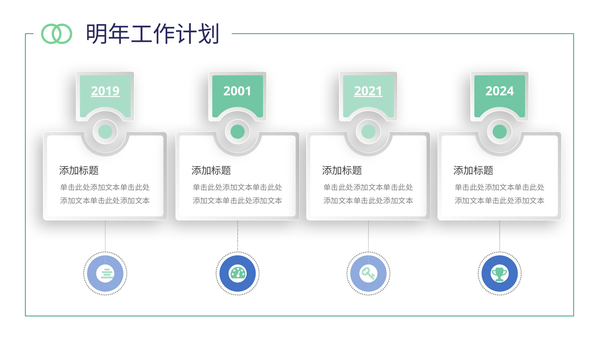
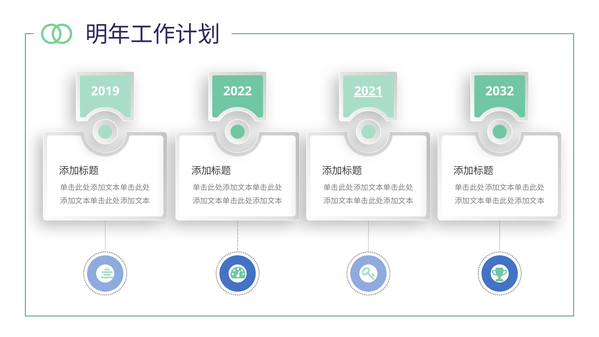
2019 underline: present -> none (105, 91)
2001: 2001 -> 2022 (238, 91)
2024: 2024 -> 2032 (500, 91)
